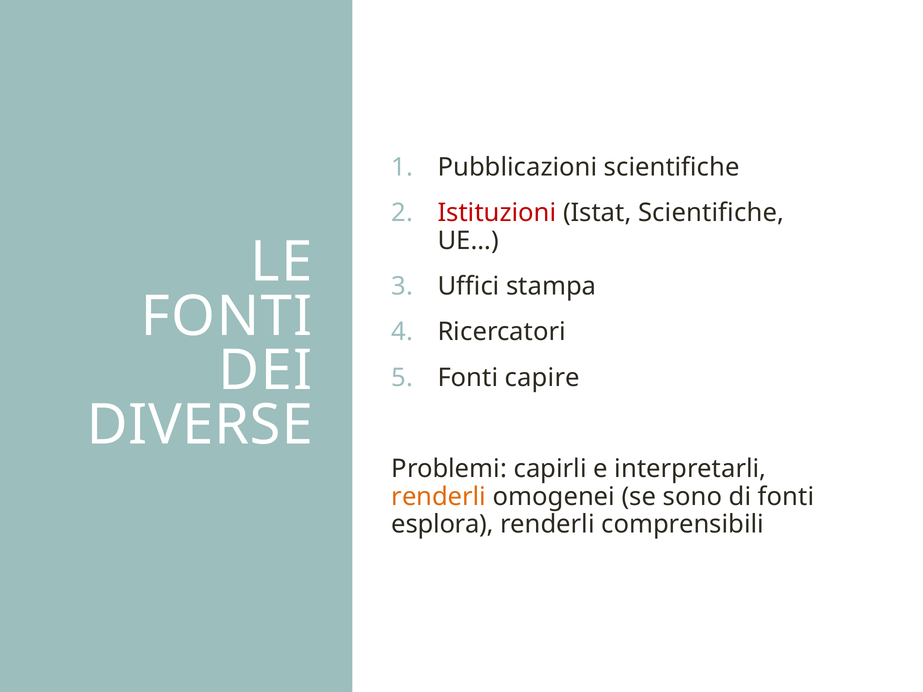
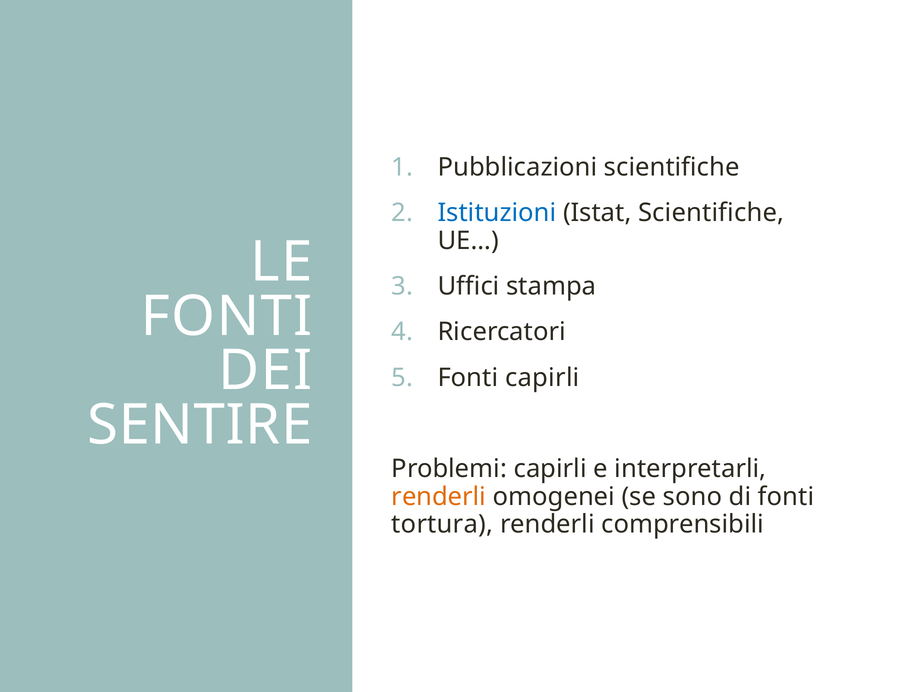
Istituzioni colour: red -> blue (497, 213)
Fonti capire: capire -> capirli (542, 378)
DIVERSE: DIVERSE -> SENTIRE (200, 425)
esplora: esplora -> tortura (442, 525)
